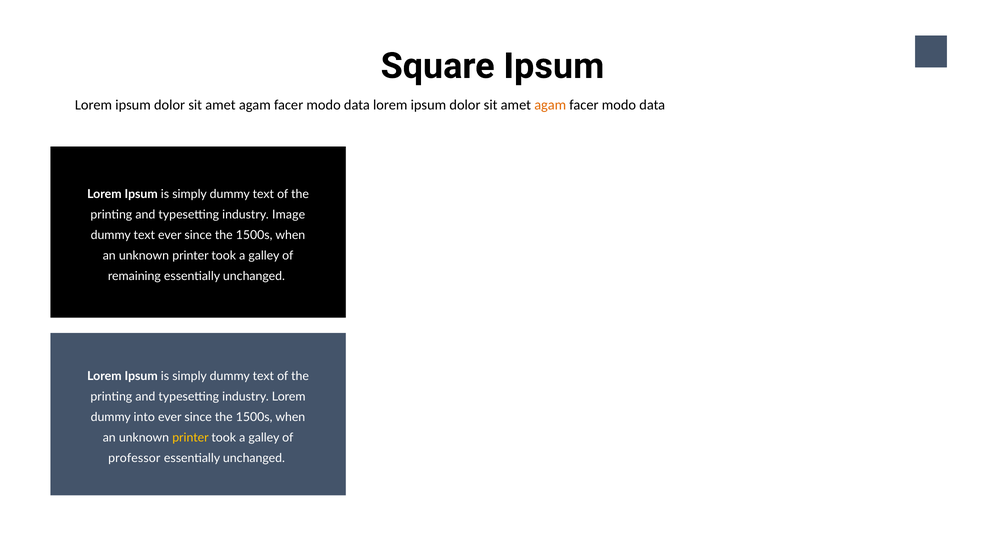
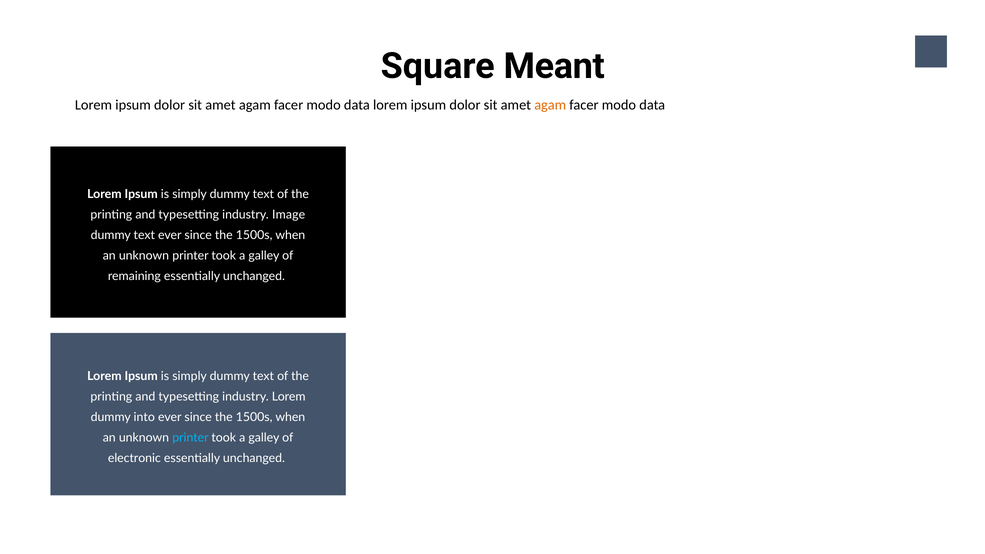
Square Ipsum: Ipsum -> Meant (554, 66)
printer colour: yellow -> light blue (190, 438)
professor: professor -> electronic (134, 458)
